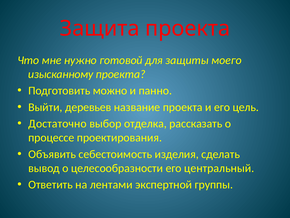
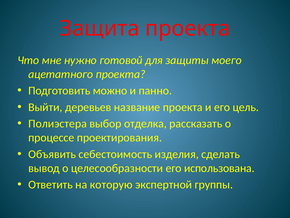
изысканному: изысканному -> ацетатного (61, 74)
Достаточно: Достаточно -> Полиэстера (58, 123)
центральный: центральный -> использована (219, 168)
лентами: лентами -> которую (111, 184)
